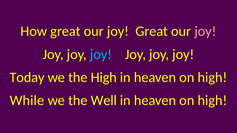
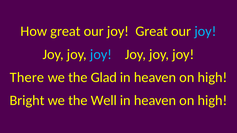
joy colour: pink -> light blue (205, 31)
Today: Today -> There (27, 78)
the High: High -> Glad (104, 78)
While: While -> Bright (27, 101)
